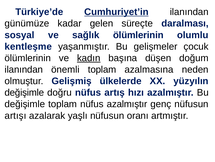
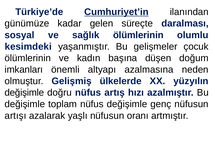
kentleşme: kentleşme -> kesimdeki (28, 46)
kadın underline: present -> none (89, 58)
ilanından: ilanından -> imkanları (24, 69)
önemli toplam: toplam -> altyapı (102, 69)
nüfus azalmıştır: azalmıştır -> değişimle (127, 104)
